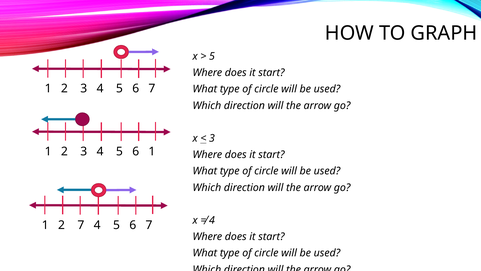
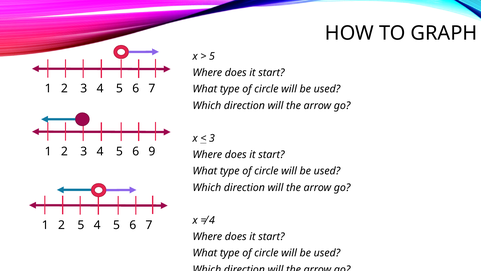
6 1: 1 -> 9 (152, 151)
2 7: 7 -> 5 (81, 225)
